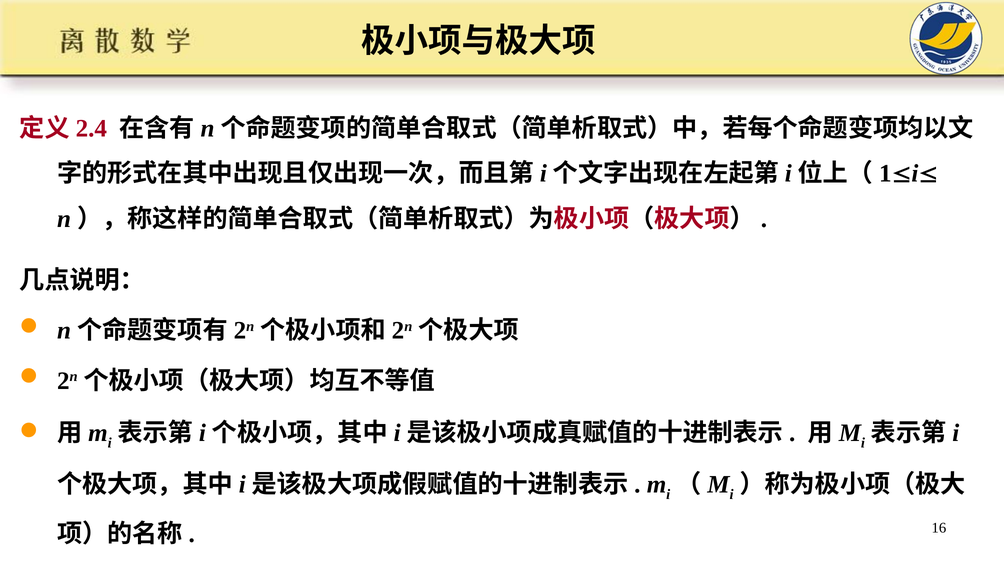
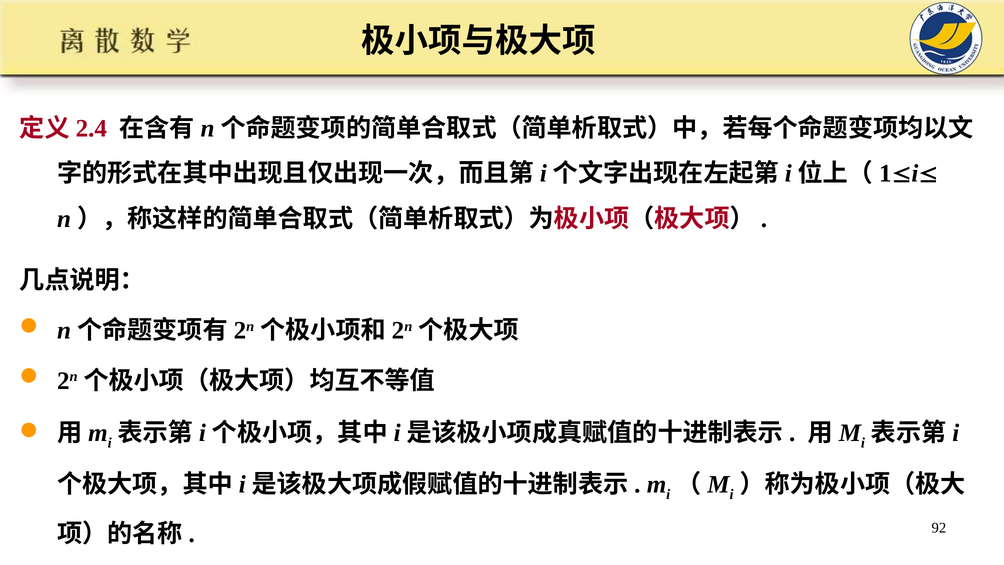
16: 16 -> 92 (939, 528)
